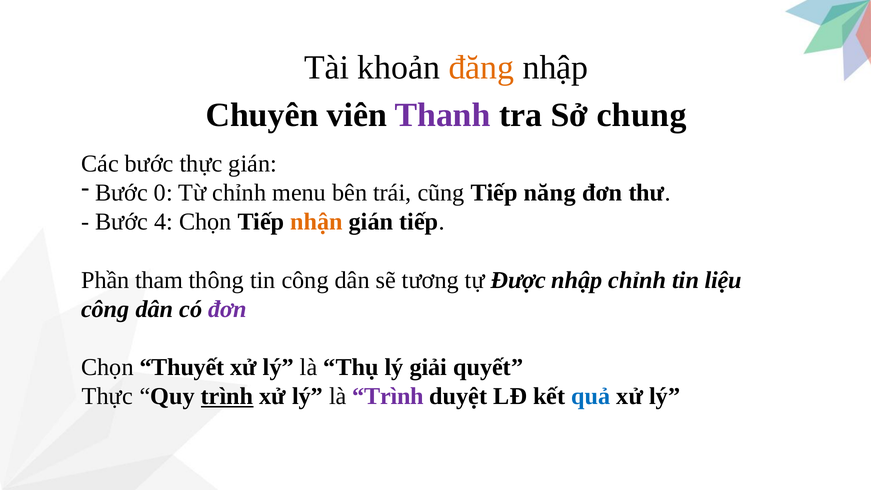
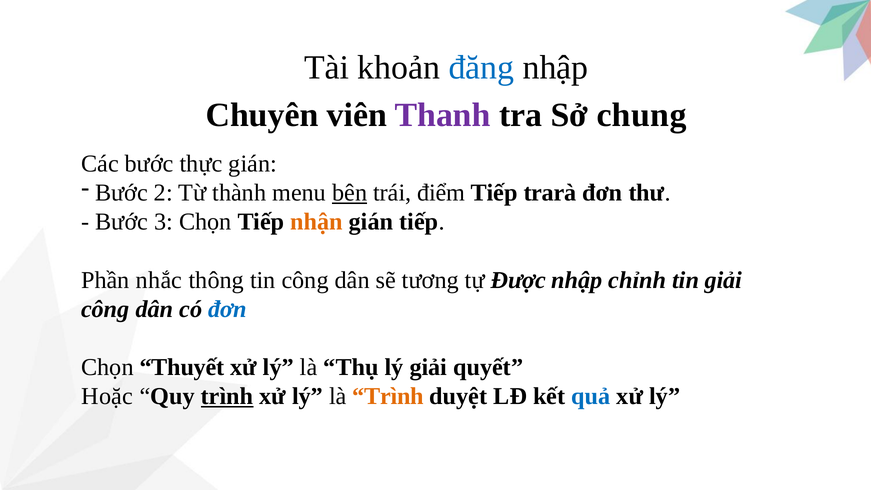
đăng colour: orange -> blue (481, 68)
0: 0 -> 2 (163, 193)
Từ chỉnh: chỉnh -> thành (239, 193)
bên underline: none -> present (350, 193)
cũng: cũng -> điểm (441, 193)
năng: năng -> trarà (550, 193)
4: 4 -> 3 (164, 222)
tham: tham -> nhắc (159, 280)
tin liệu: liệu -> giải (723, 280)
đơn colour: purple -> blue (228, 309)
Thực: Thực -> Hoặc (107, 396)
Trình colour: purple -> orange (388, 396)
